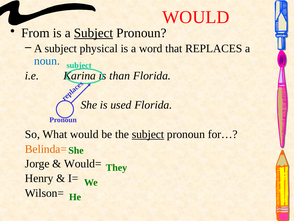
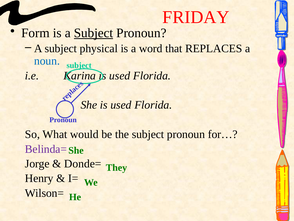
WOULD: WOULD -> FRIDAY (196, 17)
From: From -> Form (35, 33)
Karina is than: than -> used (120, 75)
subject underline: present -> none (148, 134)
Belinda= colour: orange -> purple (46, 149)
Would=: Would= -> Donde= (83, 163)
